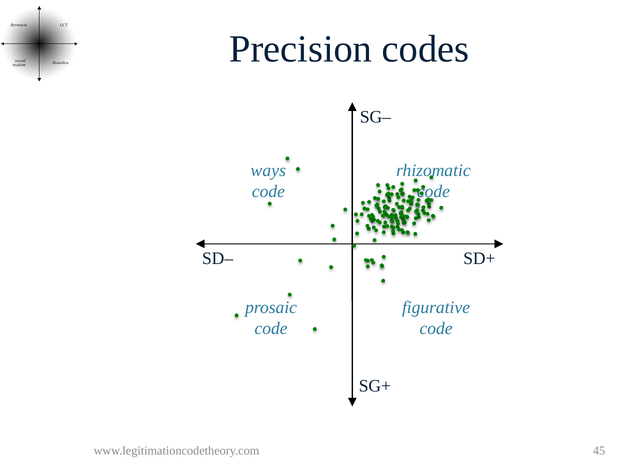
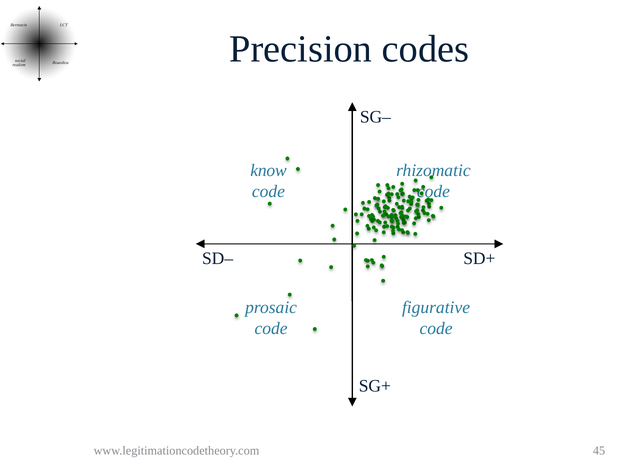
ways: ways -> know (268, 171)
